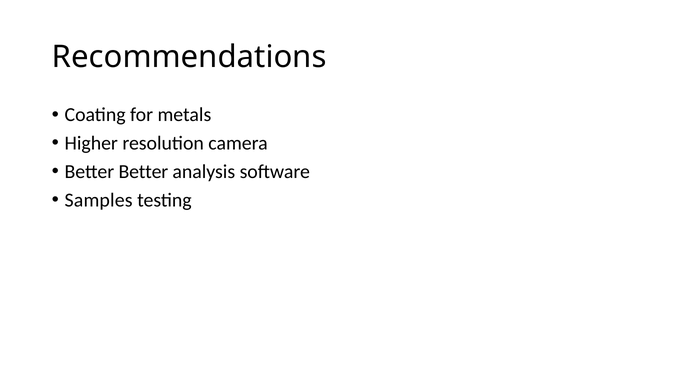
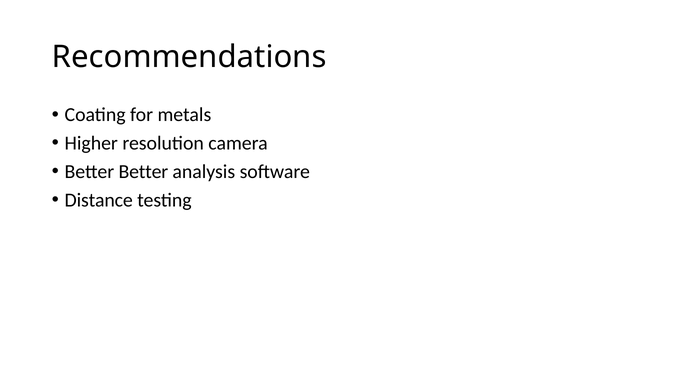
Samples: Samples -> Distance (99, 200)
